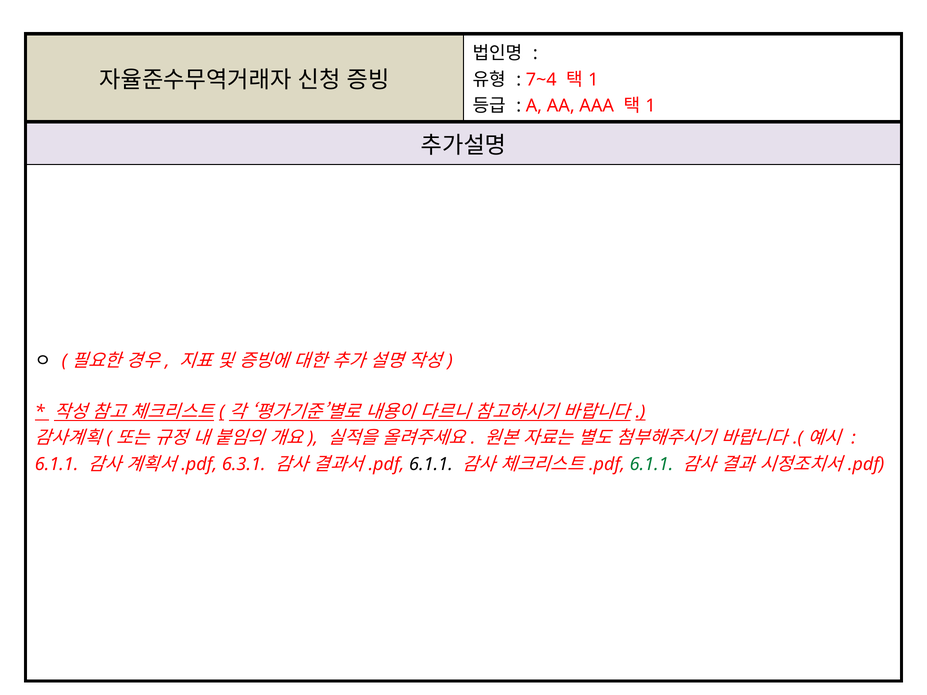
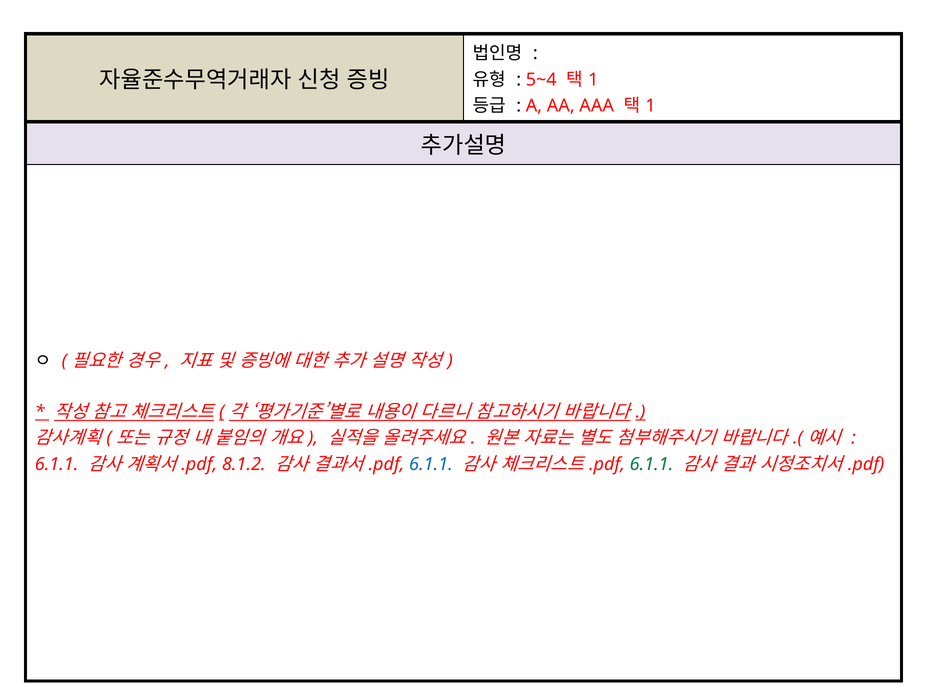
7~4: 7~4 -> 5~4 (541, 80)
6.3.1: 6.3.1 -> 8.1.2 (244, 464)
6.1.1 colour: black -> blue (431, 464)
